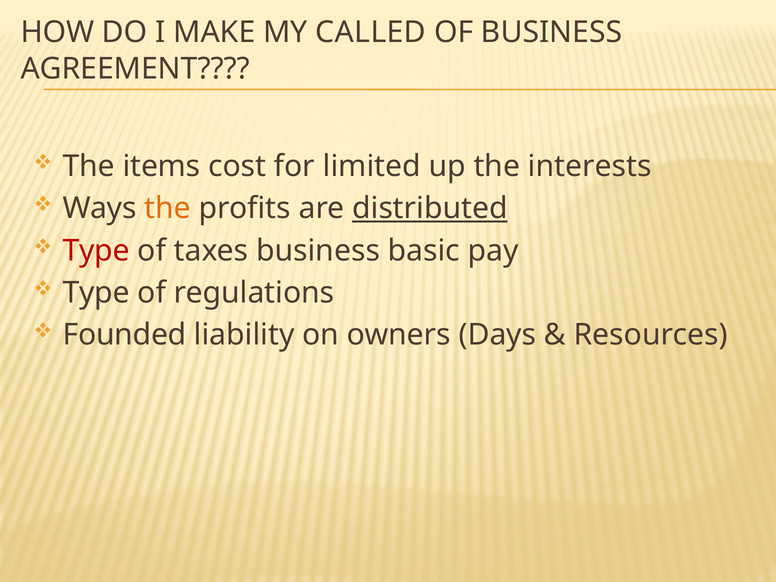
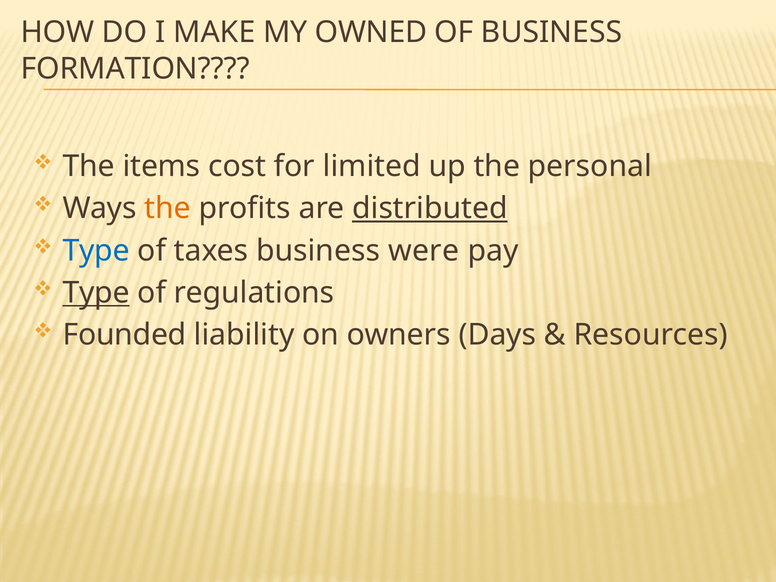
CALLED: CALLED -> OWNED (371, 32)
AGREEMENT: AGREEMENT -> FORMATION (135, 69)
interests: interests -> personal (590, 166)
Type colour: red -> blue (96, 251)
basic: basic -> were (424, 251)
Type underline: none -> present (96, 293)
